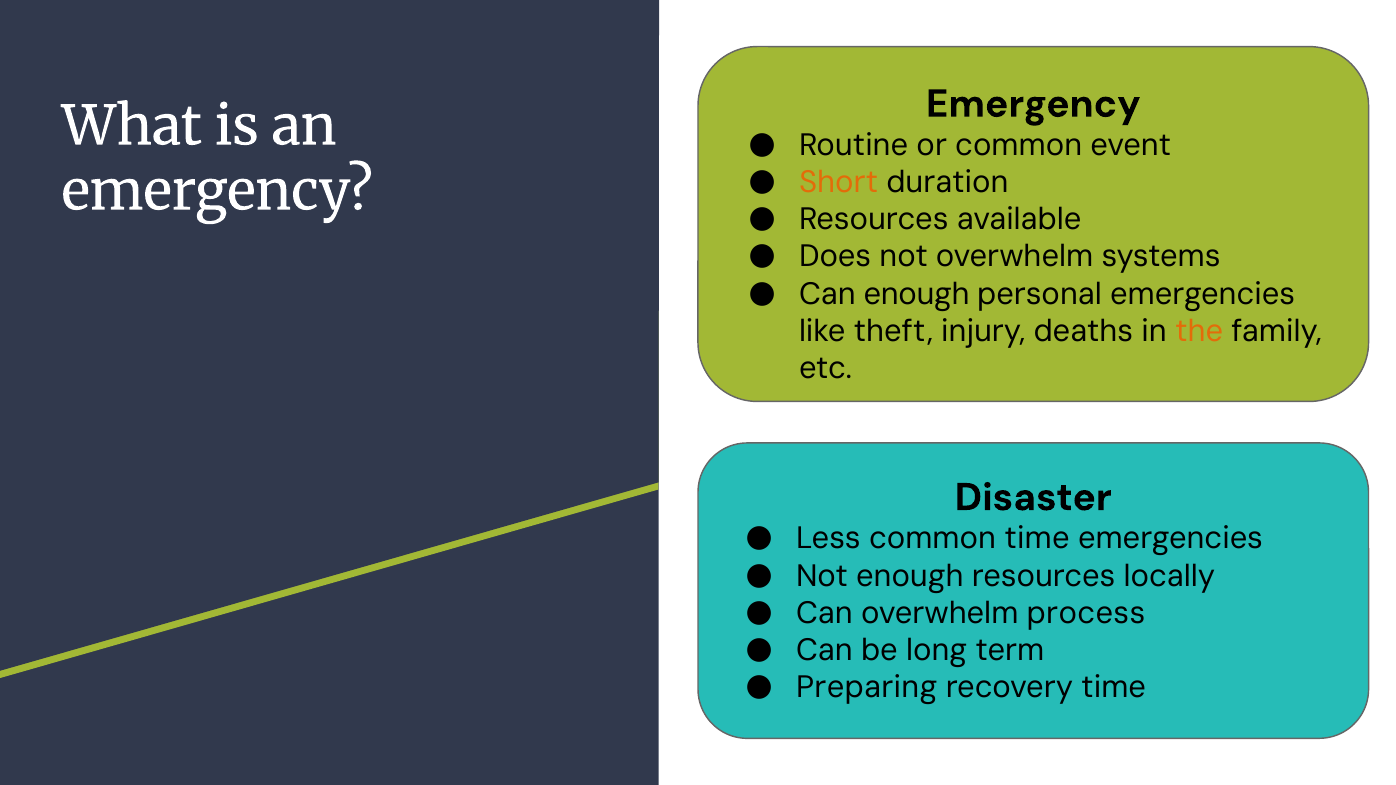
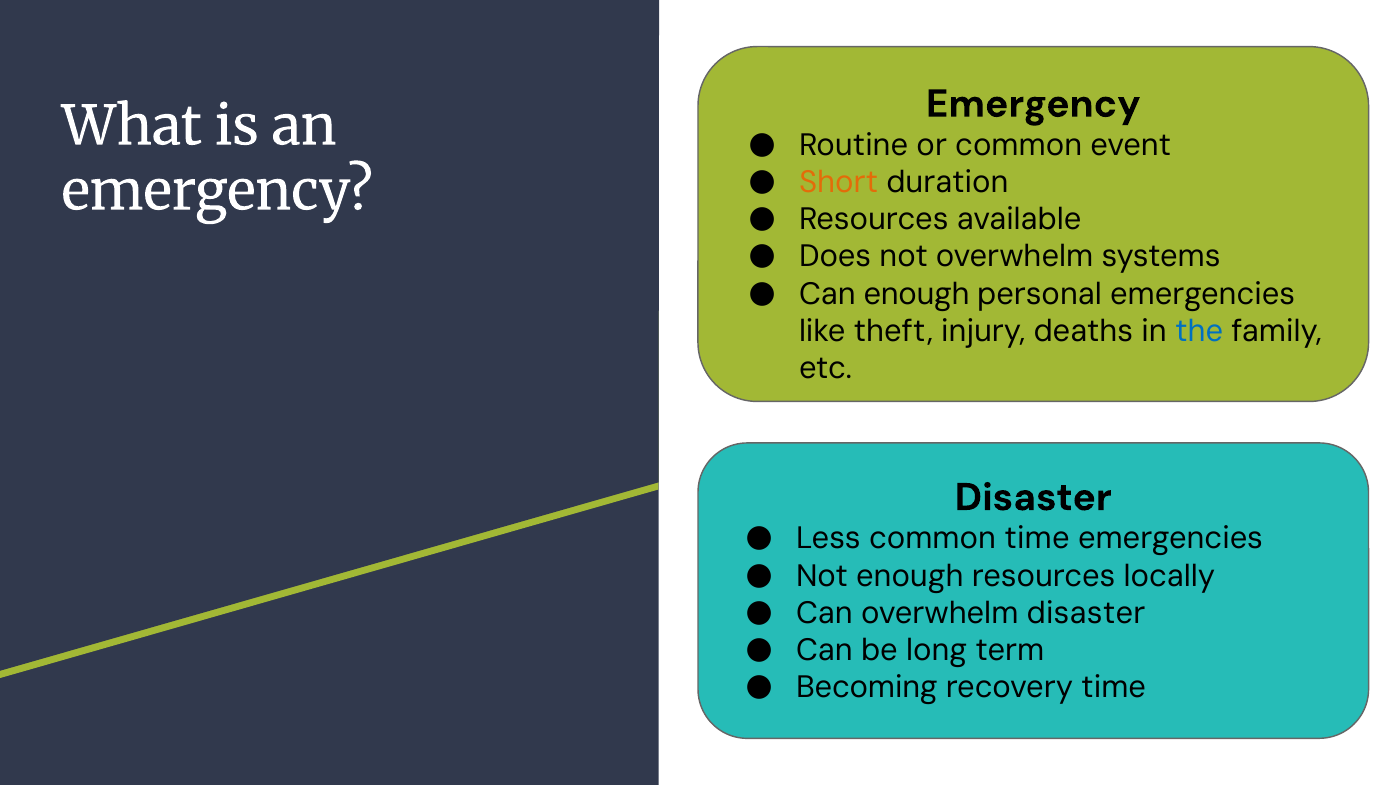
the colour: orange -> blue (1199, 331)
overwhelm process: process -> disaster (1086, 613)
Preparing: Preparing -> Becoming (867, 688)
